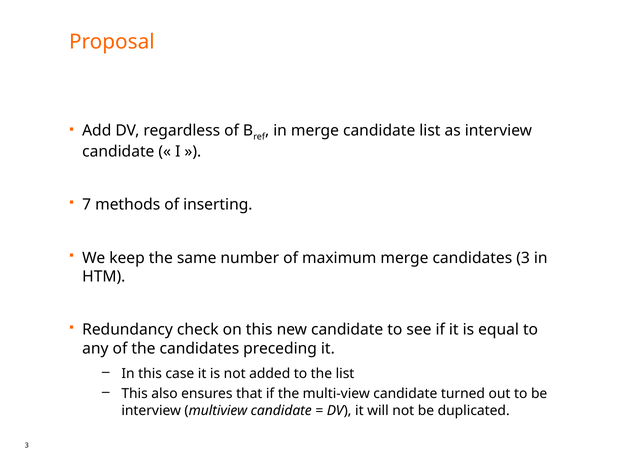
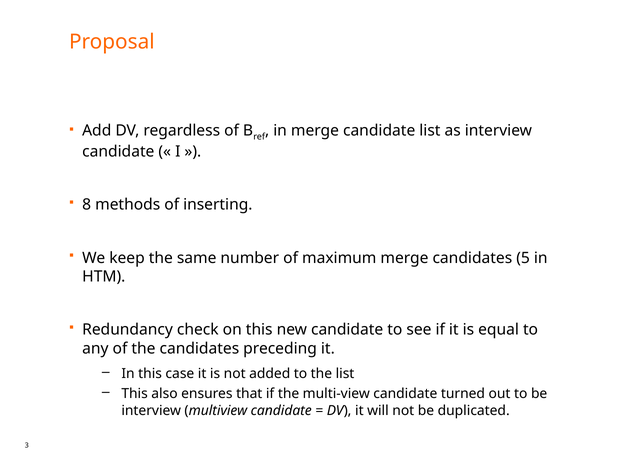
7: 7 -> 8 (87, 205)
candidates 3: 3 -> 5 (523, 258)
